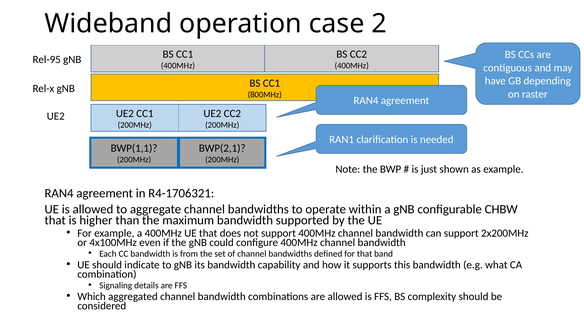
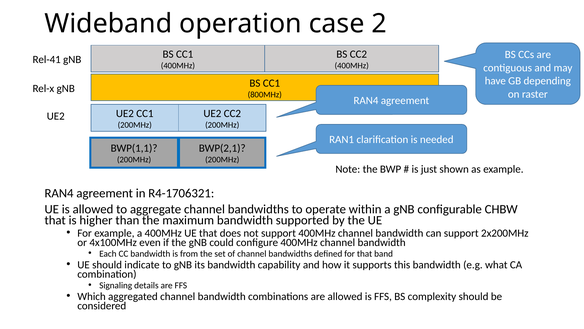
Rel-95: Rel-95 -> Rel-41 (47, 60)
